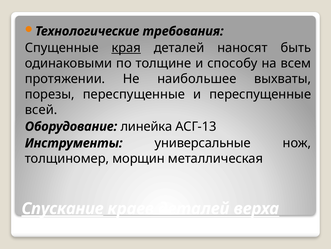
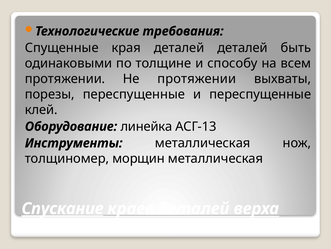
края underline: present -> none (126, 48)
деталей наносят: наносят -> деталей (242, 48)
Не наибольшее: наибольшее -> протяжении (197, 79)
всей: всей -> клей (41, 110)
Инструменты универсальные: универсальные -> металлическая (203, 143)
